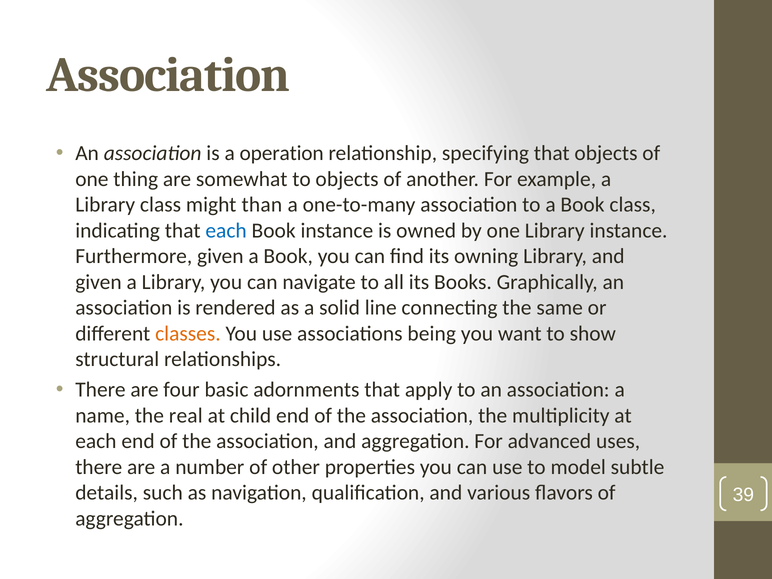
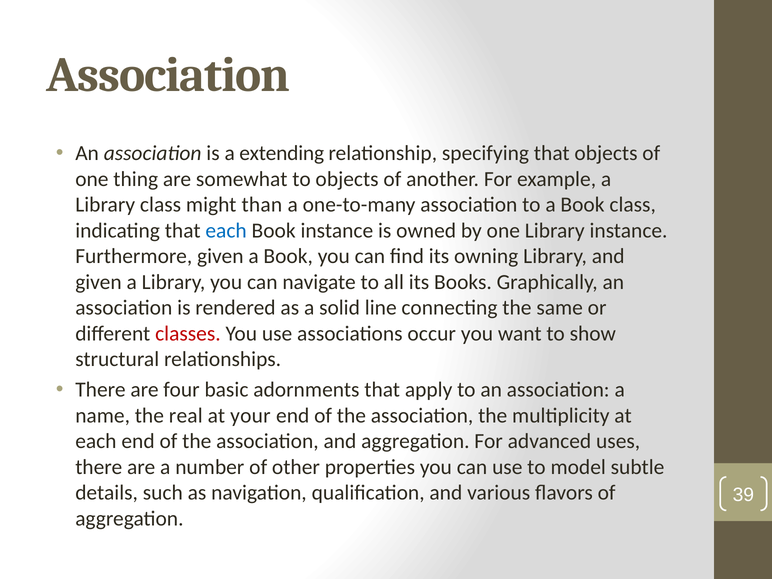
operation: operation -> extending (282, 153)
classes colour: orange -> red (188, 334)
being: being -> occur (432, 334)
child: child -> your (250, 415)
